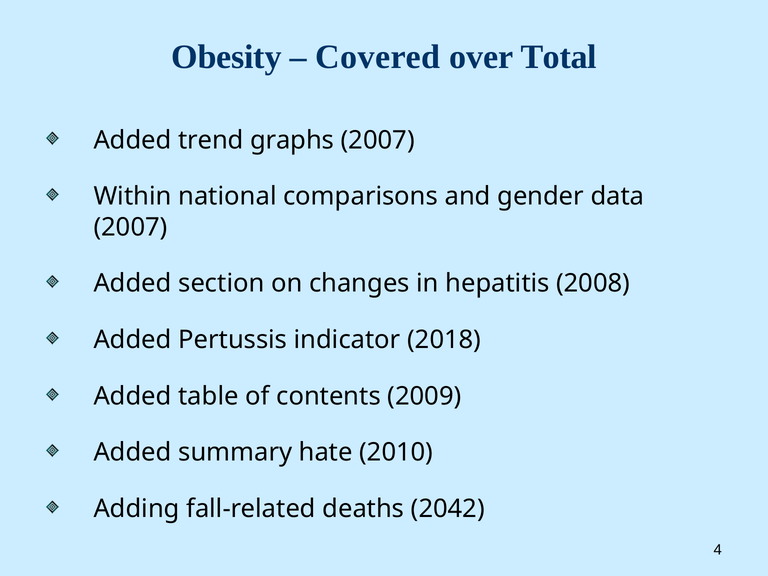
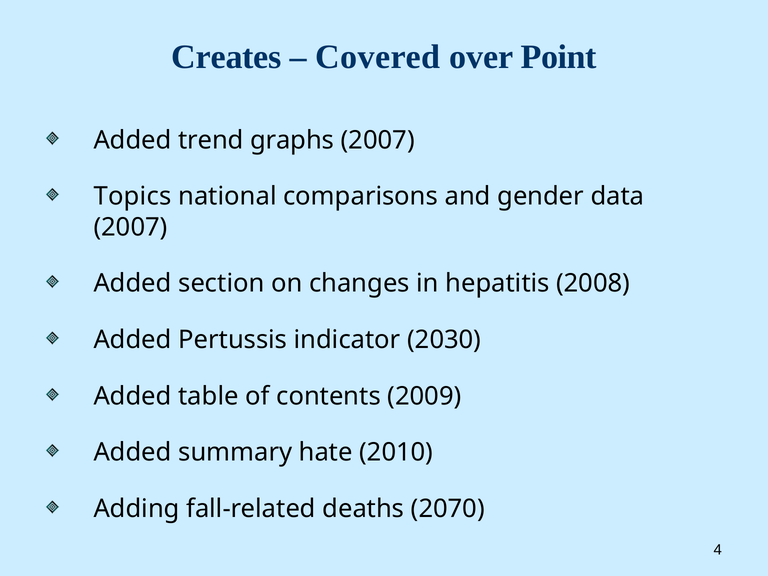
Obesity: Obesity -> Creates (226, 57)
Total: Total -> Point (559, 57)
Within: Within -> Topics (133, 196)
2018: 2018 -> 2030 (444, 340)
2042: 2042 -> 2070 (448, 509)
